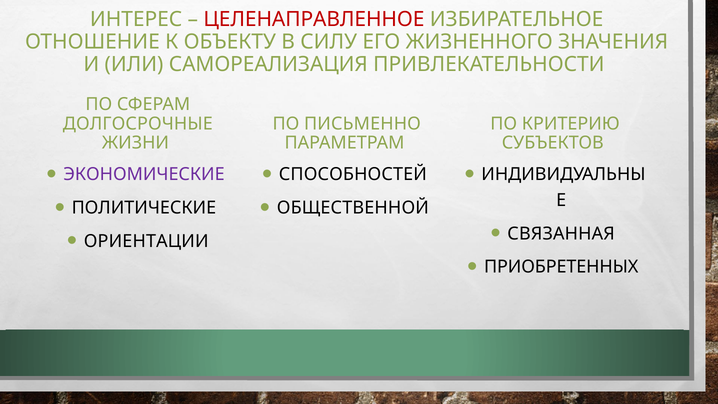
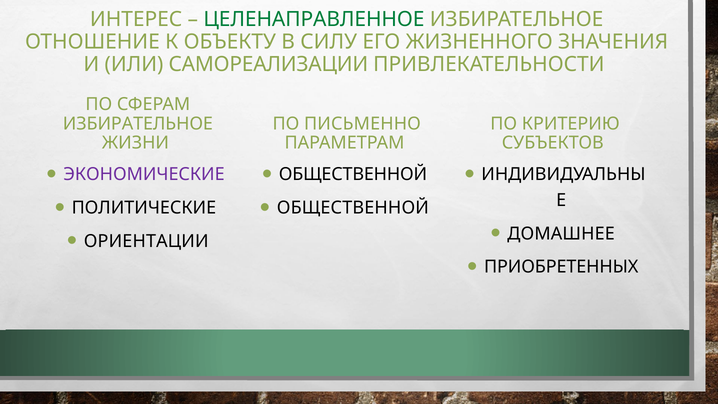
ЦЕЛЕНАПРАВЛЕННОЕ colour: red -> green (314, 19)
САМОРЕАЛИЗАЦИЯ: САМОРЕАЛИЗАЦИЯ -> САМОРЕАЛИЗАЦИИ (268, 64)
ДОЛГОСРОЧНЫЕ: ДОЛГОСРОЧНЫЕ -> ИЗБИРАТЕЛЬНОЕ (138, 124)
СПОСОБНОСТЕЙ: СПОСОБНОСТЕЙ -> ОБЩЕСТВЕННОЙ (353, 174)
СВЯЗАННАЯ: СВЯЗАННАЯ -> ДОМАШНЕЕ (561, 234)
